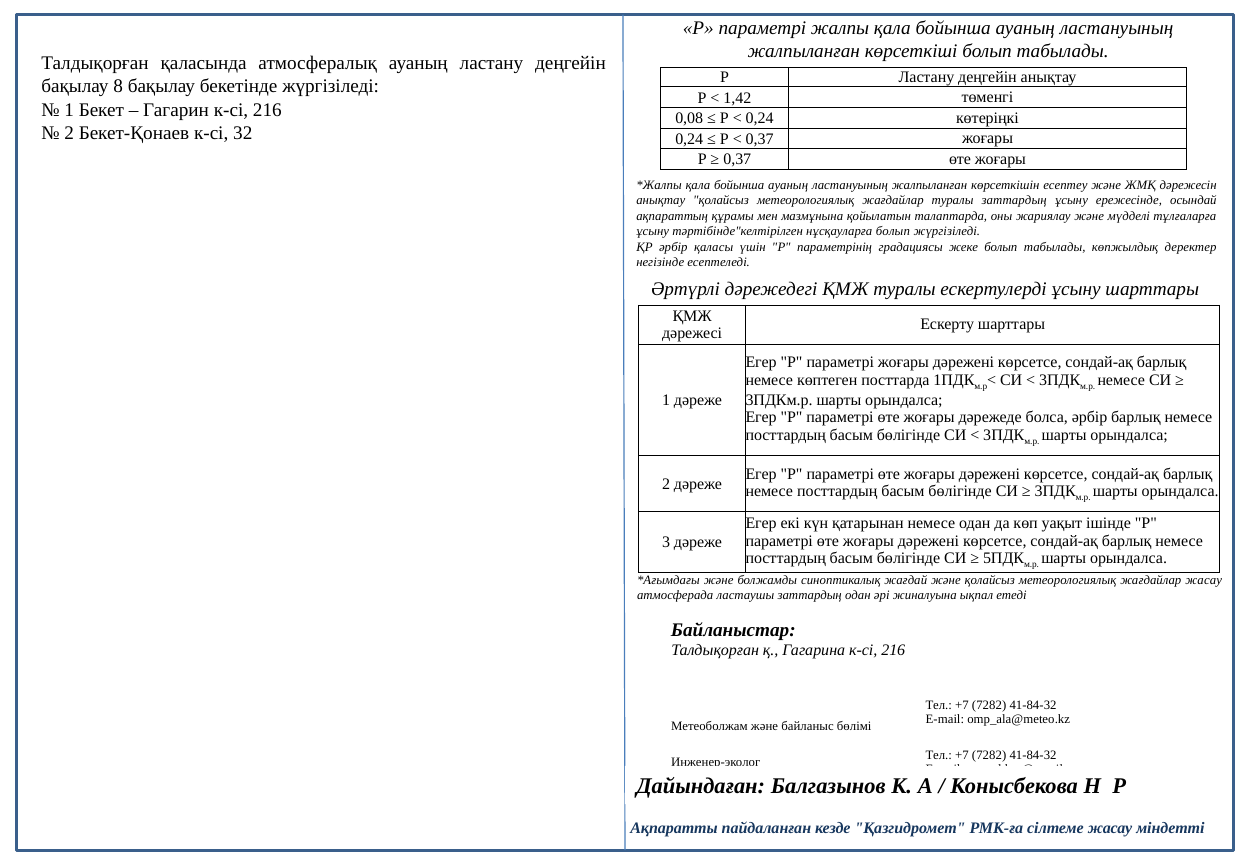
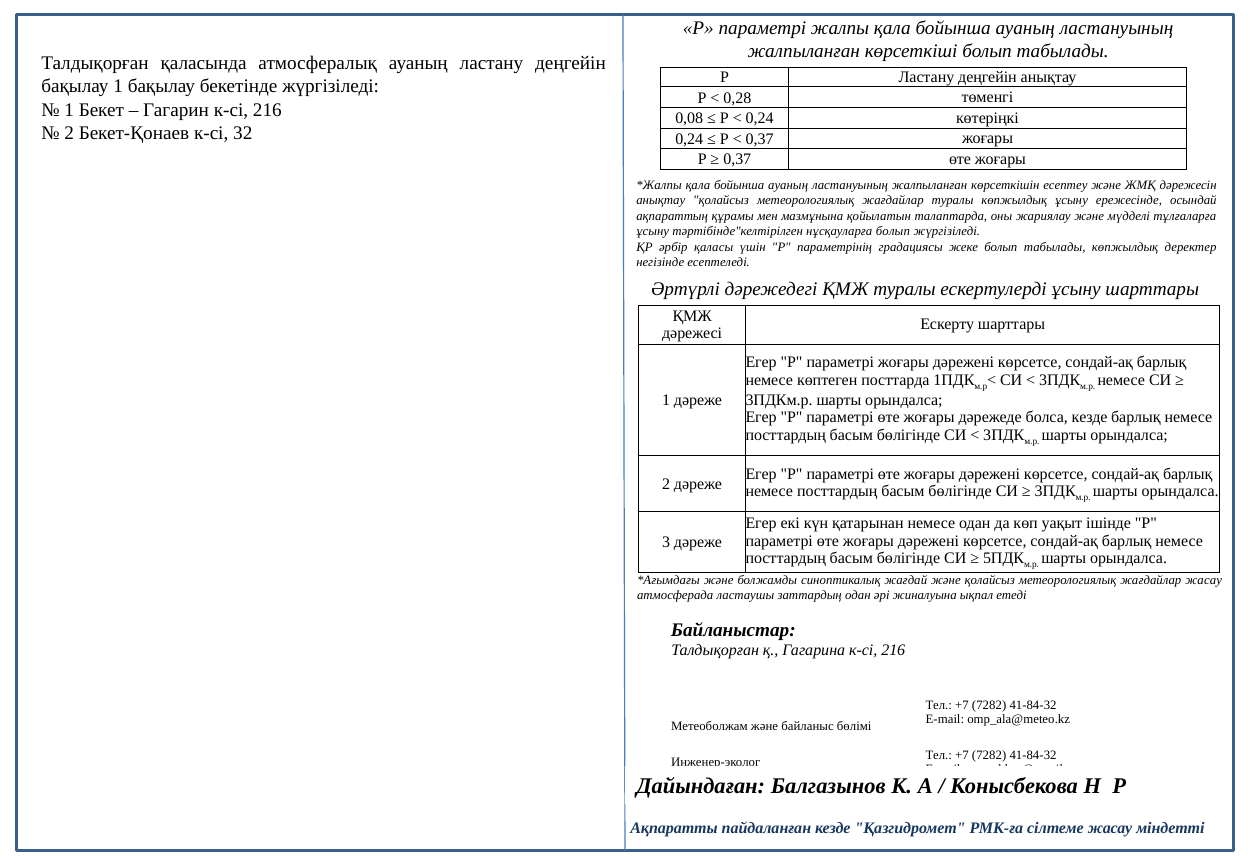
бақылау 8: 8 -> 1 (118, 87)
1,42: 1,42 -> 0,28 (737, 98)
туралы заттардың: заттардың -> көпжылдық (1014, 201)
болса әрбір: әрбір -> кезде (1090, 418)
